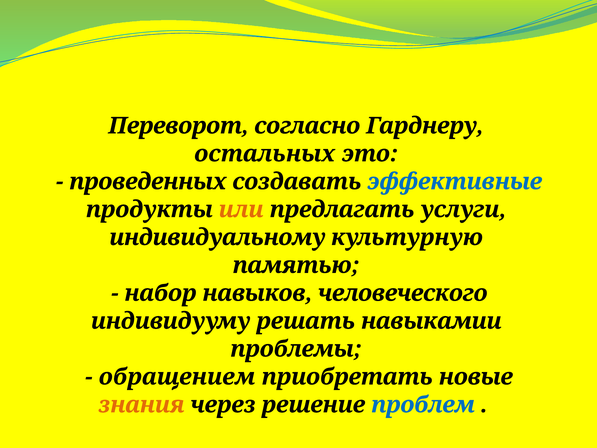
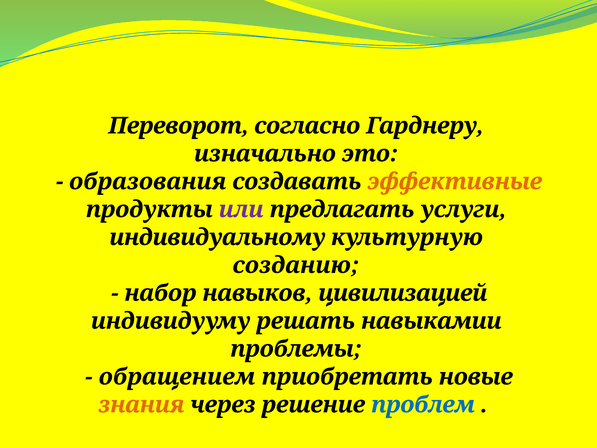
остальных: остальных -> изначально (265, 154)
проведенных: проведенных -> образования (148, 181)
эффективные colour: blue -> orange (455, 181)
или colour: orange -> purple (241, 209)
памятью: памятью -> созданию (296, 265)
человеческого: человеческого -> цивилизацией (403, 293)
